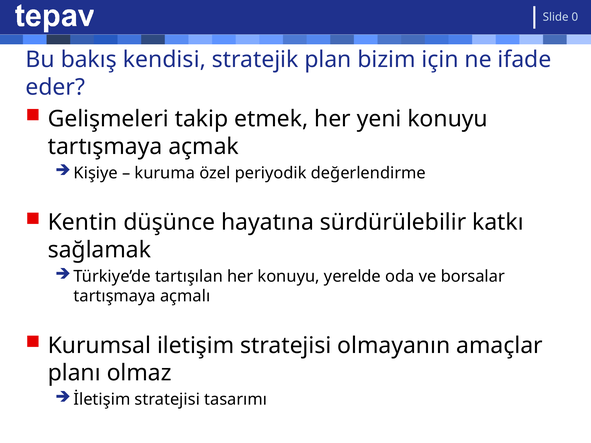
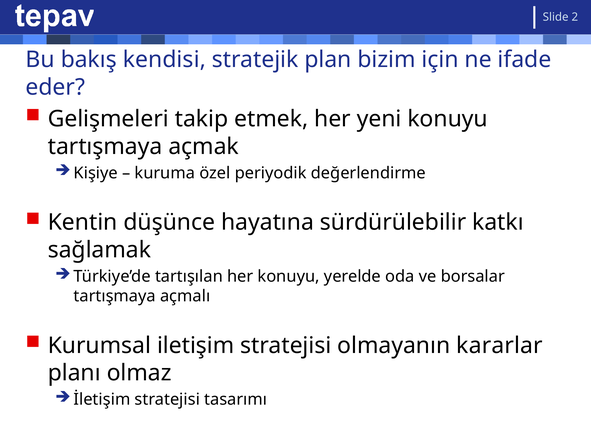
0: 0 -> 2 (575, 17)
amaçlar: amaçlar -> kararlar (499, 346)
